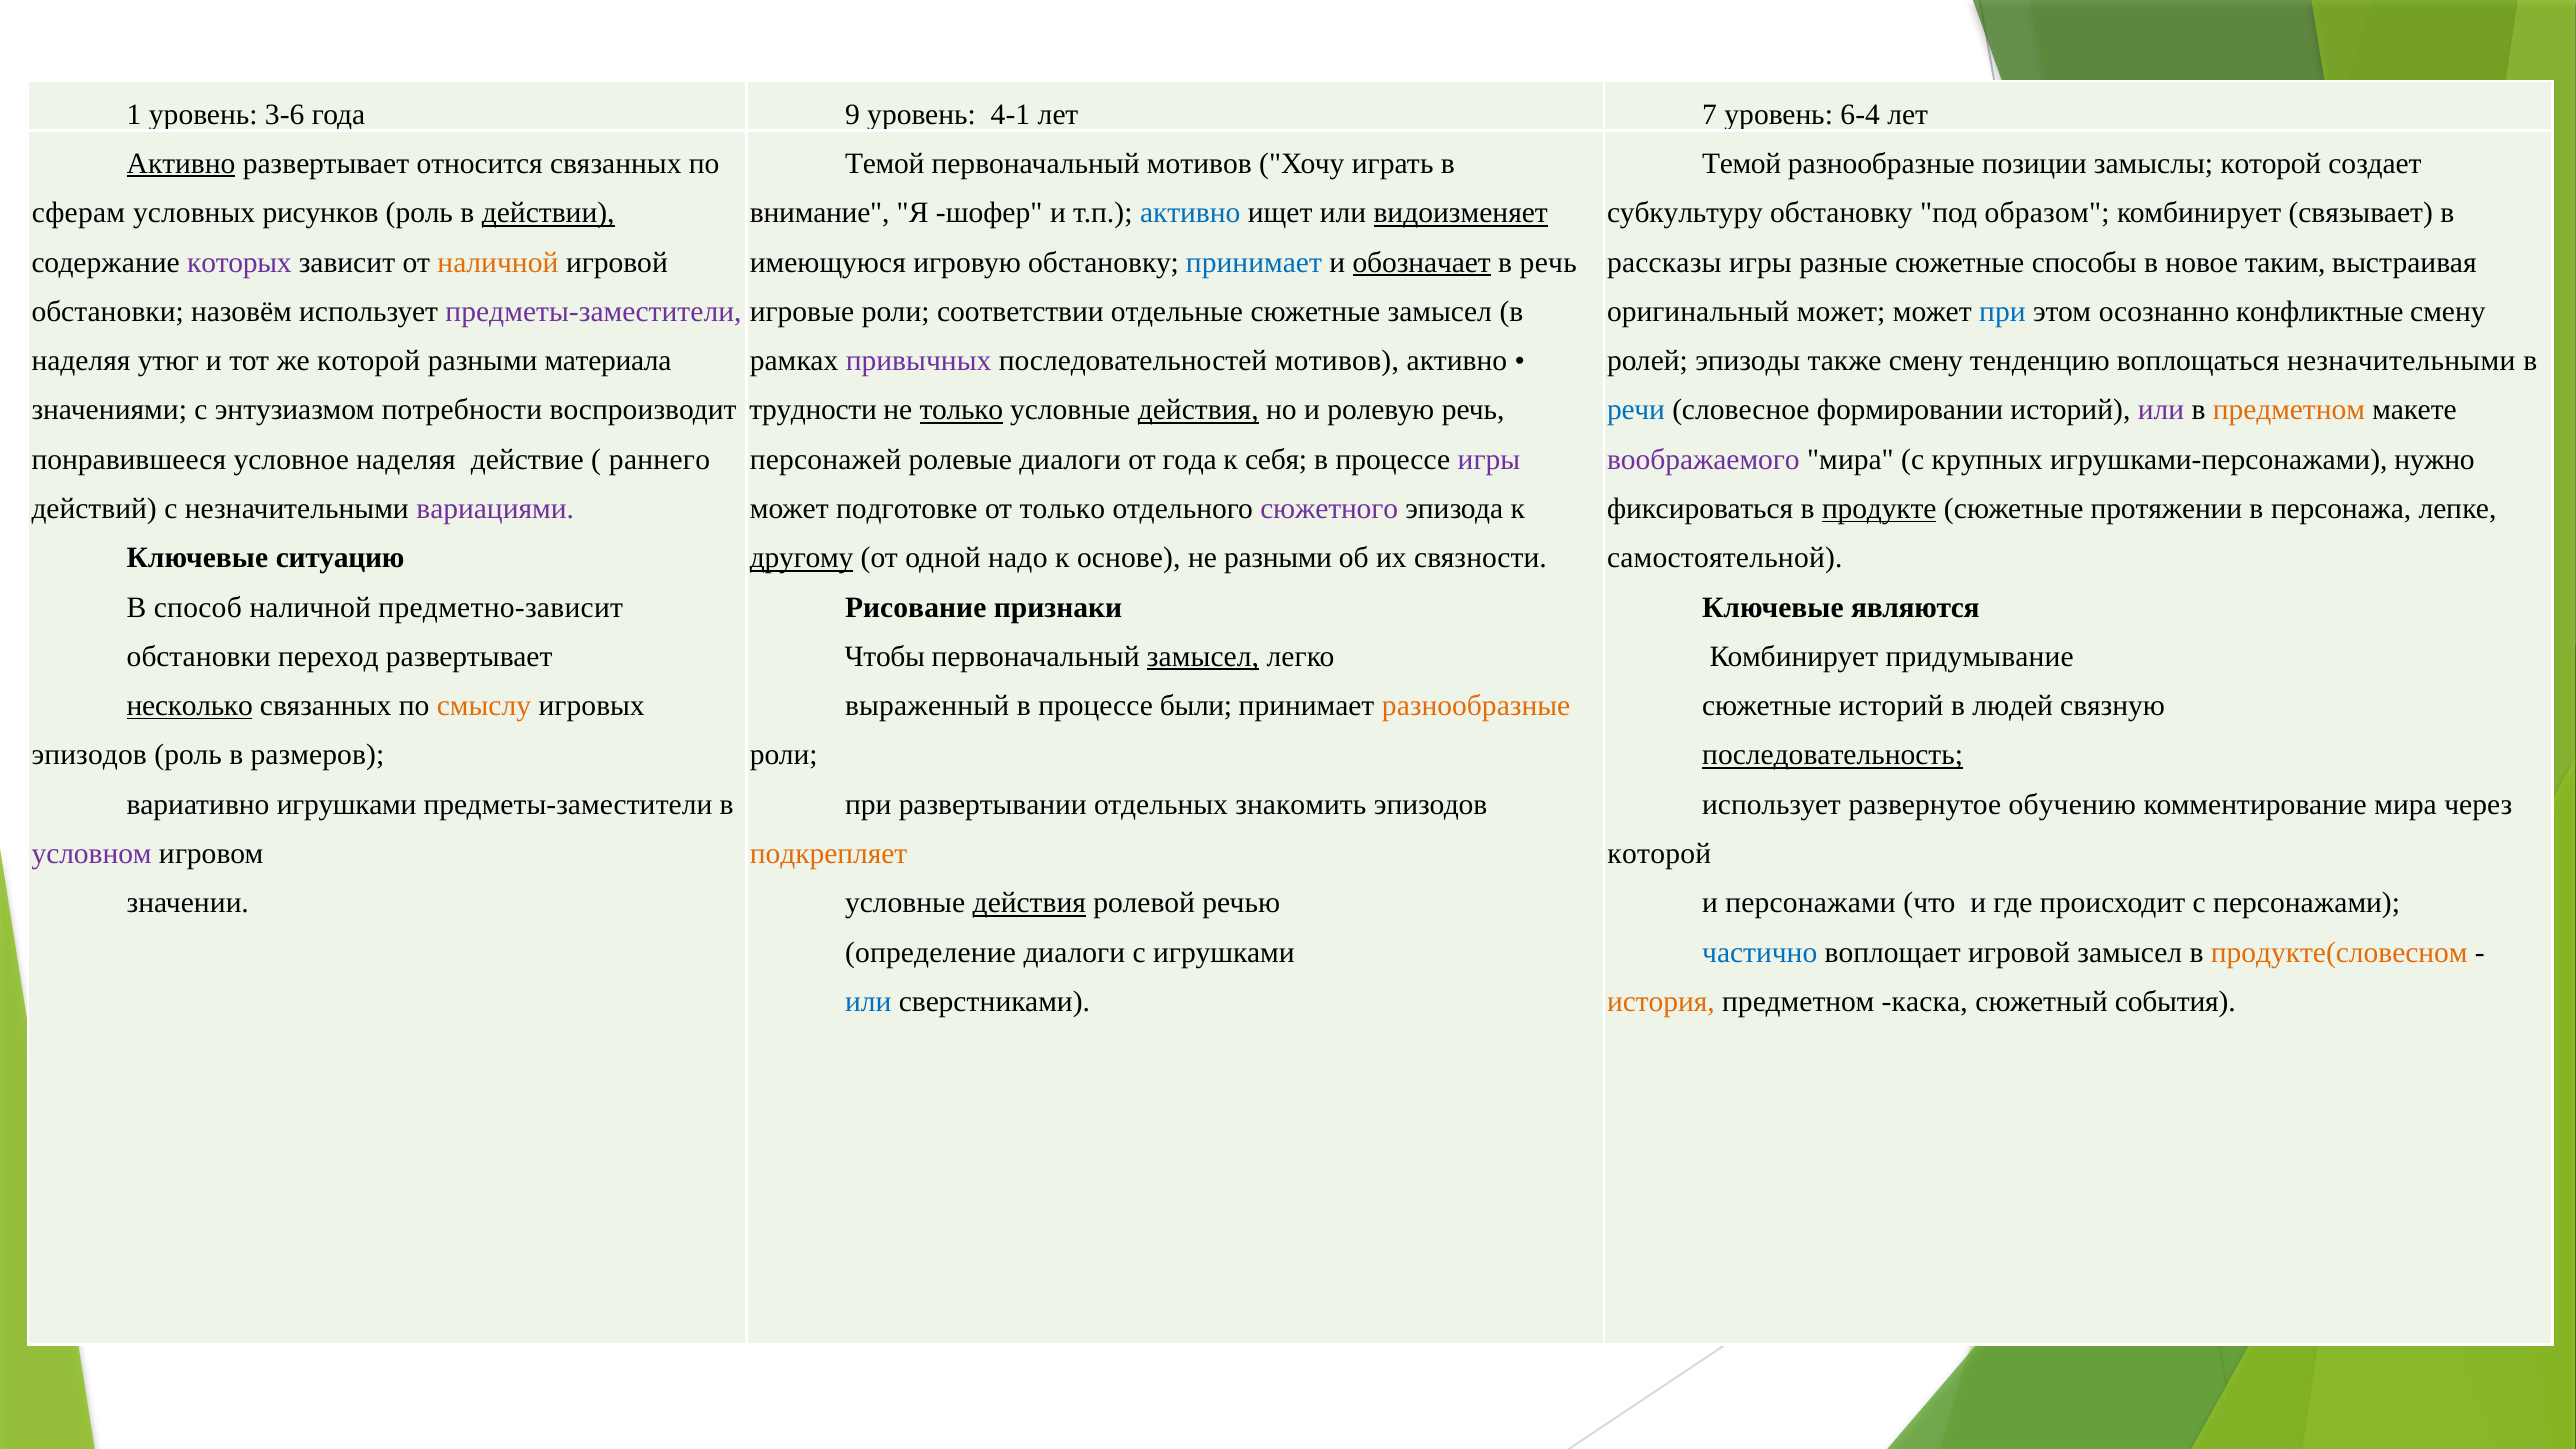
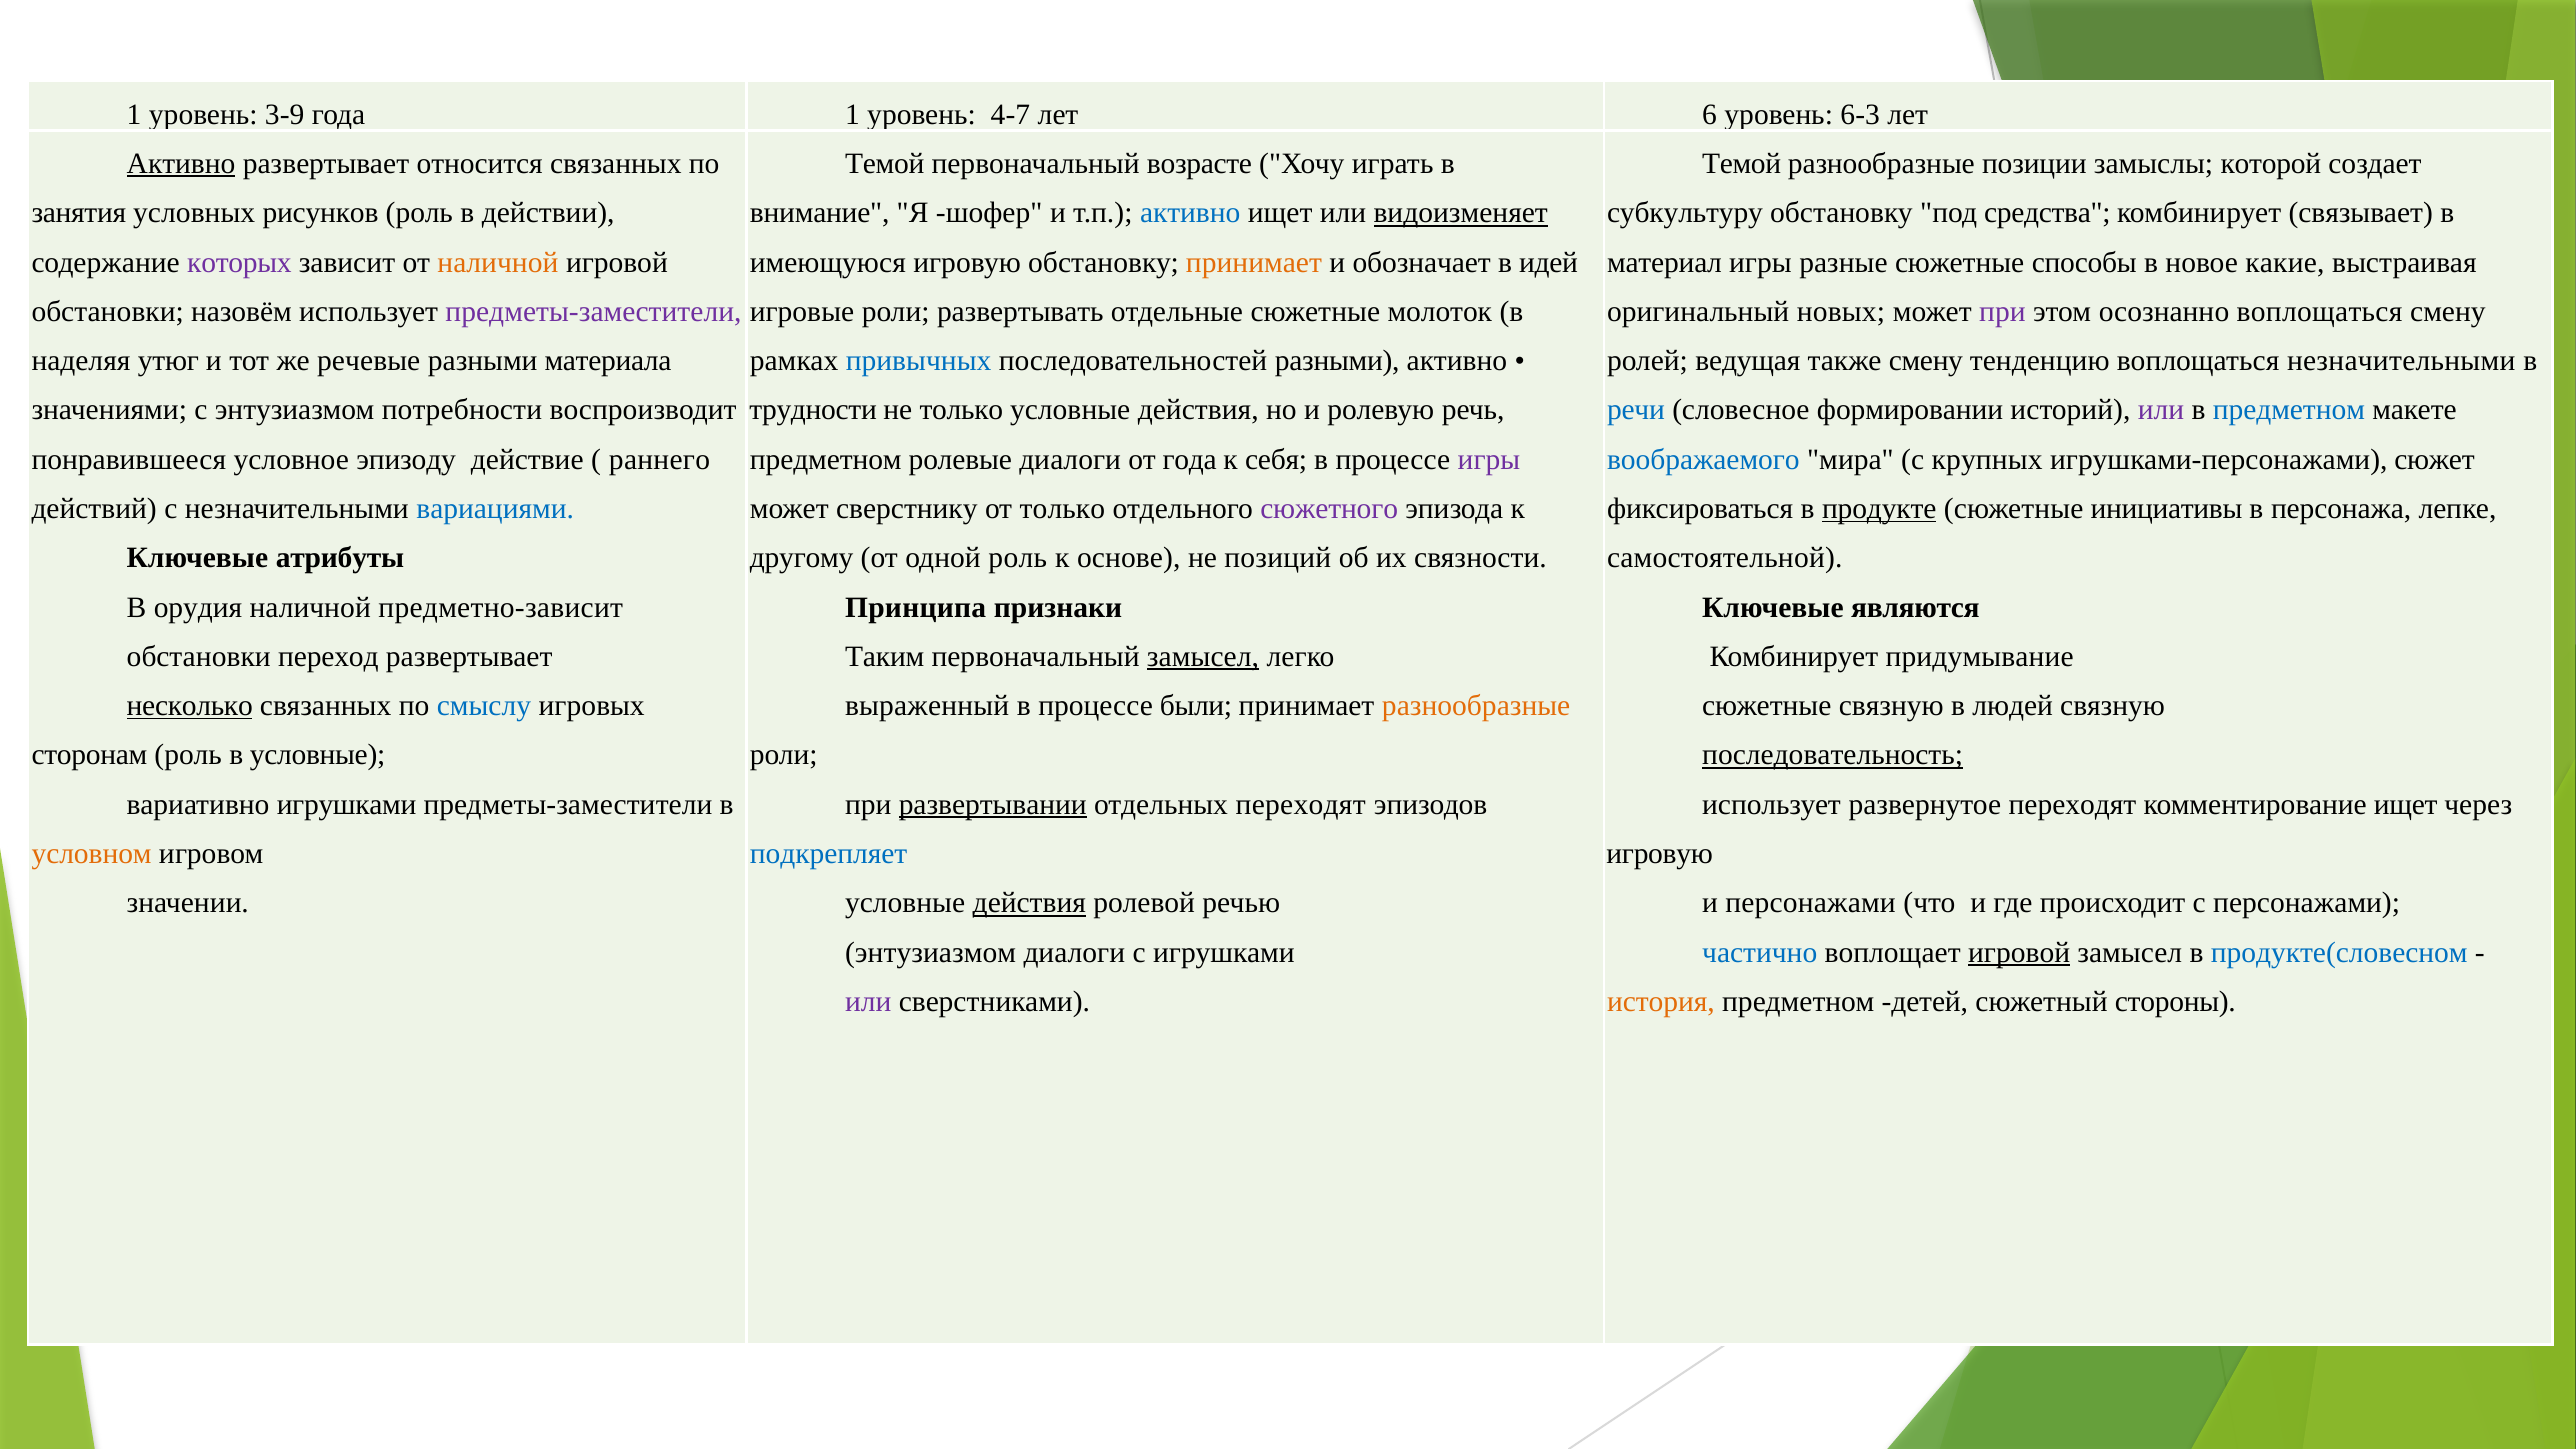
3-6: 3-6 -> 3-9 (285, 114)
года 9: 9 -> 1 (852, 114)
4-1: 4-1 -> 4-7 (1010, 114)
7: 7 -> 6 (1710, 114)
6-4: 6-4 -> 6-3 (1860, 114)
первоначальный мотивов: мотивов -> возрасте (1199, 164)
сферам: сферам -> занятия (79, 213)
действии underline: present -> none (548, 213)
образом: образом -> средства (2047, 213)
принимает colour: blue -> orange (1254, 262)
обозначает underline: present -> none (1422, 262)
в речь: речь -> идей (1549, 262)
рассказы: рассказы -> материал (1664, 262)
таким: таким -> какие (2285, 262)
соответствии: соответствии -> развертывать (1020, 312)
сюжетные замысел: замысел -> молоток (1440, 312)
оригинальный может: может -> новых (1841, 312)
при colour: blue -> purple (2002, 312)
осознанно конфликтные: конфликтные -> воплощаться (2320, 312)
же которой: которой -> речевые (369, 361)
привычных colour: purple -> blue (919, 361)
последовательностей мотивов: мотивов -> разными (1337, 361)
эпизоды: эпизоды -> ведущая (1748, 361)
только underline: present -> none (961, 410)
действия underline: present -> none (1198, 410)
предметном colour: orange -> blue (2289, 410)
условное наделяя: наделяя -> эпизоду (406, 459)
персонажей: персонажей -> предметном (826, 459)
воображаемого colour: purple -> blue (1703, 459)
нужно: нужно -> сюжет (2435, 459)
вариациями colour: purple -> blue (495, 509)
подготовке: подготовке -> сверстнику (907, 509)
протяжении: протяжении -> инициативы (2166, 509)
ситуацию: ситуацию -> атрибуты (340, 558)
другому underline: present -> none (802, 558)
одной надо: надо -> роль (1018, 558)
не разными: разными -> позиций (1278, 558)
способ: способ -> орудия (198, 607)
Рисование: Рисование -> Принципа (916, 607)
Чтобы: Чтобы -> Таким (885, 657)
смыслу colour: orange -> blue (484, 706)
сюжетные историй: историй -> связную (1891, 706)
эпизодов: эпизодов -> сторонам (89, 755)
в размеров: размеров -> условные (318, 755)
развертывании underline: none -> present (993, 804)
отдельных знакомить: знакомить -> переходят (1301, 804)
развернутое обучению: обучению -> переходят (2072, 804)
комментирование мира: мира -> ищет (2406, 804)
условном colour: purple -> orange (92, 854)
подкрепляет colour: orange -> blue (829, 854)
которой: которой -> игровую (1660, 854)
определение: определение -> энтузиазмом (931, 952)
игровой underline: none -> present (2019, 952)
продукте(словесном colour: orange -> blue (2339, 952)
или colour: blue -> purple (868, 1002)
каска: каска -> детей (1925, 1002)
события: события -> стороны (2175, 1002)
